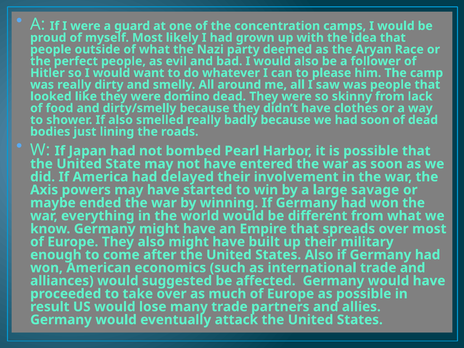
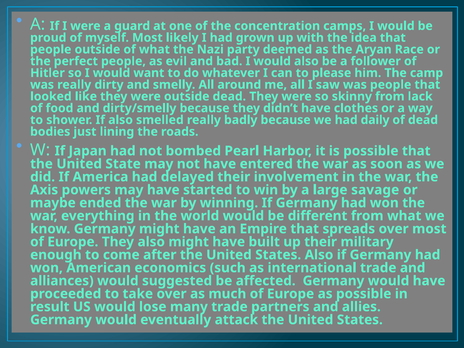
were domino: domino -> outside (187, 96)
had soon: soon -> daily (375, 120)
